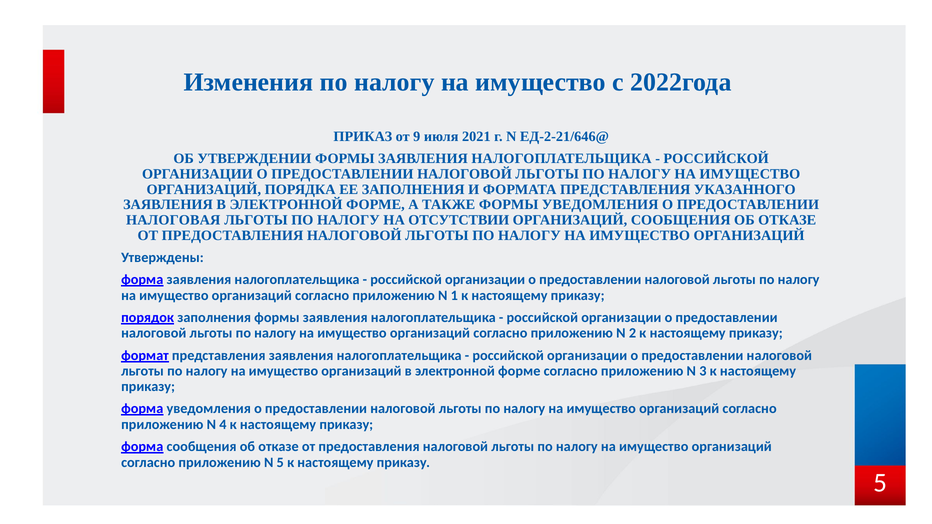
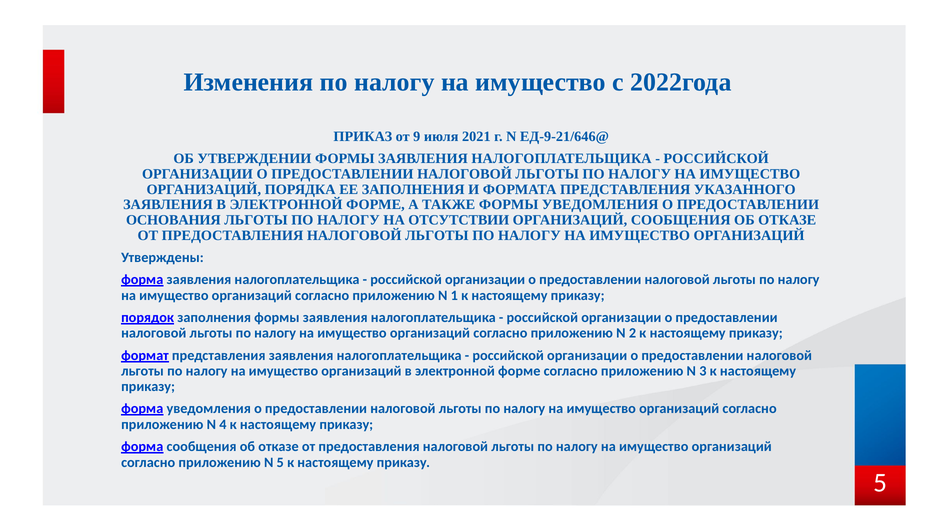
ЕД-2-21/646@: ЕД-2-21/646@ -> ЕД-9-21/646@ (564, 137)
НАЛОГОВАЯ: НАЛОГОВАЯ -> ОСНОВАНИЯ (173, 220)
